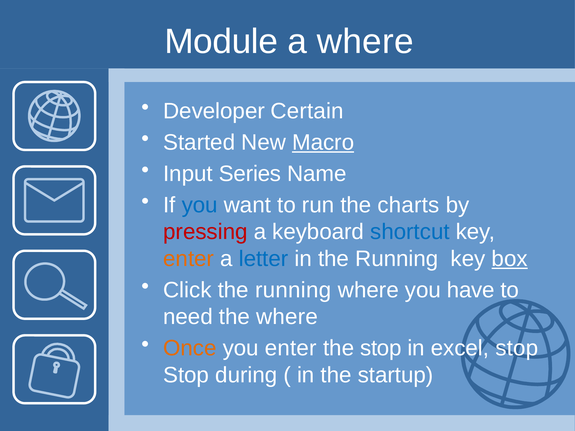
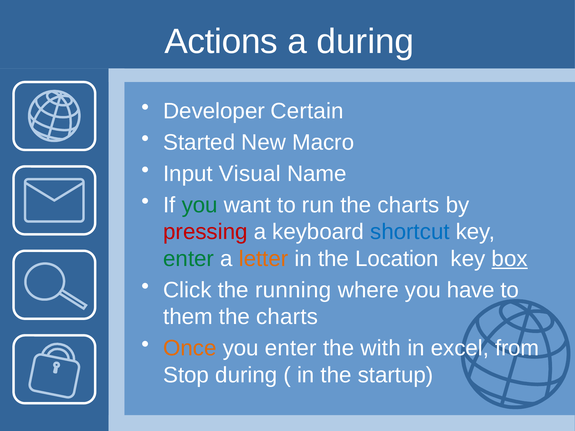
Module: Module -> Actions (221, 41)
a where: where -> during (365, 41)
Macro underline: present -> none (323, 143)
Series: Series -> Visual (250, 174)
you colour: blue -> green (200, 205)
enter colour: orange -> green (189, 259)
letter colour: blue -> orange (264, 259)
in the Running: Running -> Location (397, 259)
need: need -> them (188, 317)
where: where -> charts (287, 317)
the stop: stop -> with (381, 348)
excel stop: stop -> from (517, 348)
